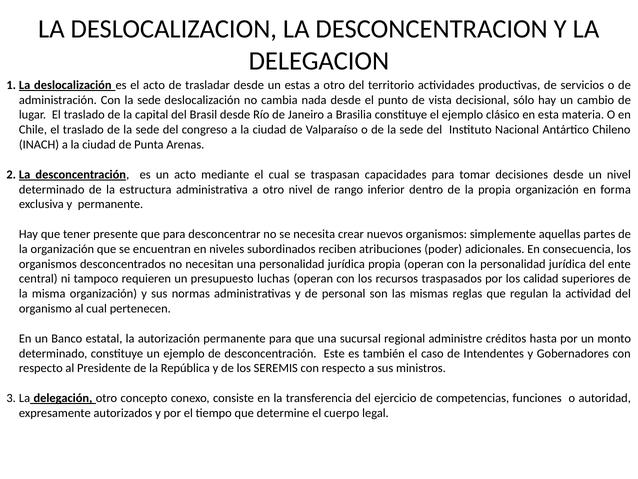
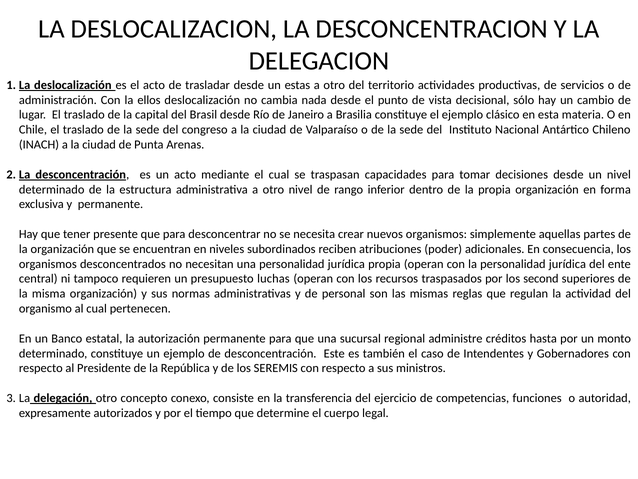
Con la sede: sede -> ellos (149, 100)
calidad: calidad -> second (541, 279)
